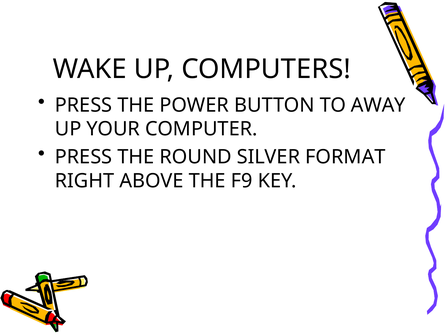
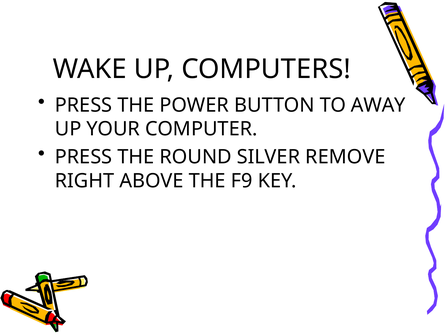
FORMAT: FORMAT -> REMOVE (345, 157)
